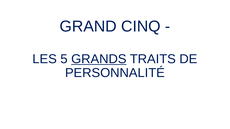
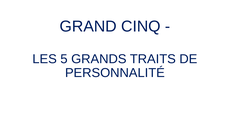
GRANDS underline: present -> none (99, 59)
